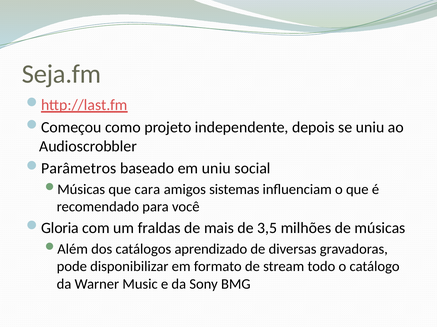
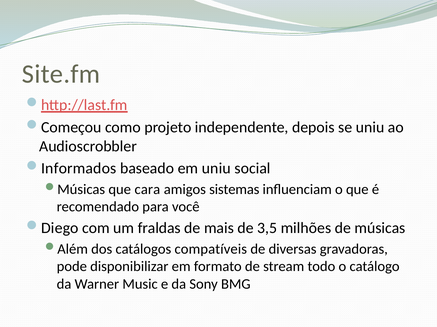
Seja.fm: Seja.fm -> Site.fm (61, 74)
Parâmetros: Parâmetros -> Informados (79, 169)
Gloria: Gloria -> Diego (60, 229)
aprendizado: aprendizado -> compatíveis (211, 250)
